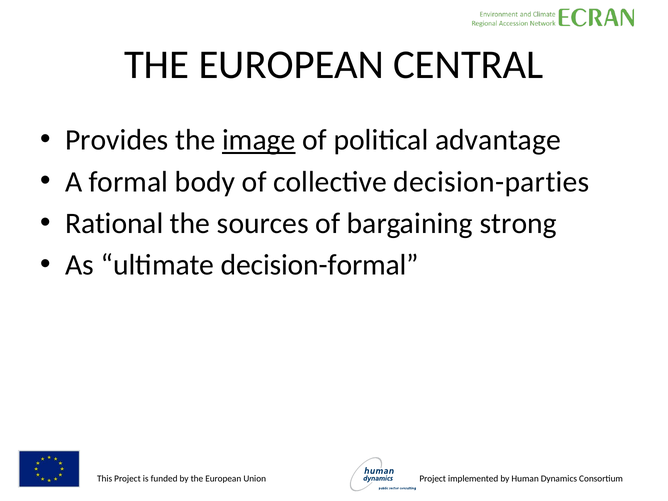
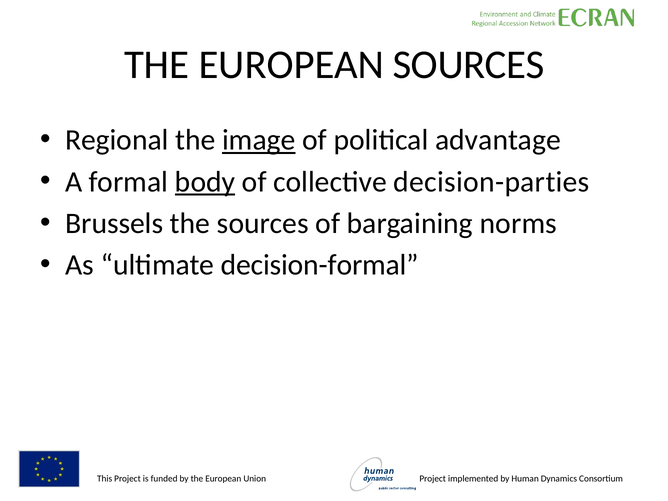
EUROPEAN CENTRAL: CENTRAL -> SOURCES (469, 65)
Provides: Provides -> Regional (117, 140)
body underline: none -> present (205, 182)
Rational: Rational -> Brussels (114, 223)
strong: strong -> norms (518, 223)
